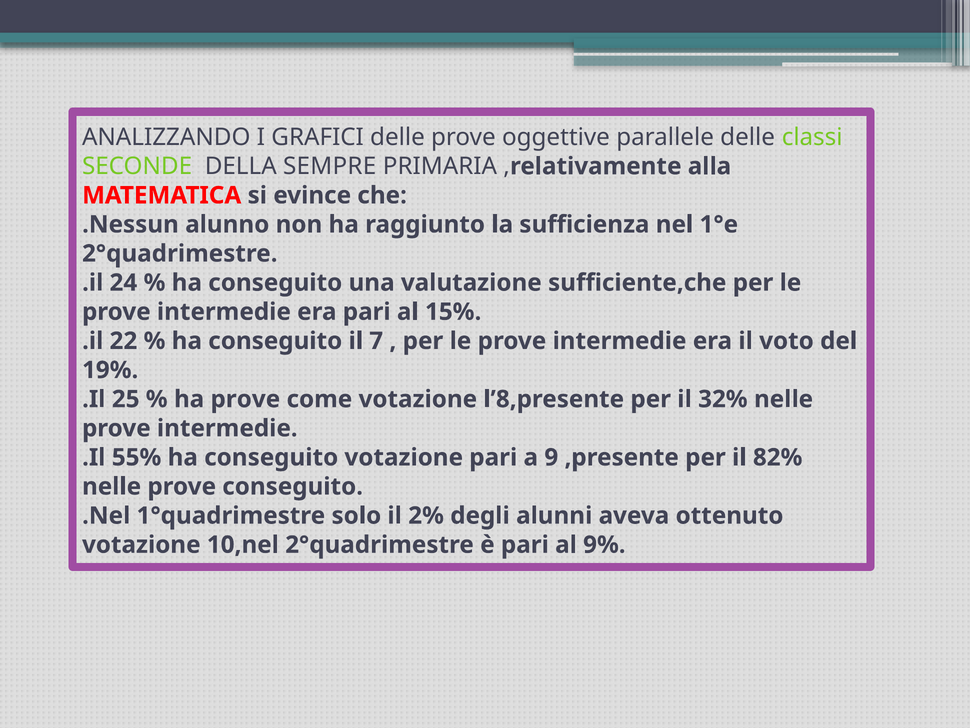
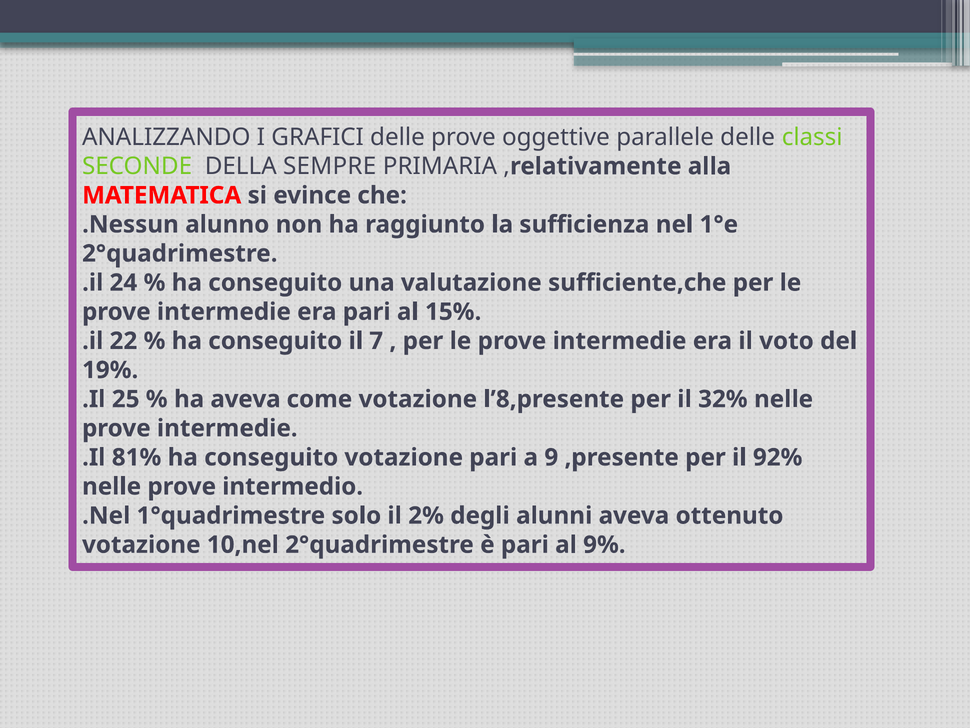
ha prove: prove -> aveva (245, 399)
55%: 55% -> 81% (137, 457)
82%: 82% -> 92% (778, 457)
prove conseguito: conseguito -> intermedio (293, 486)
